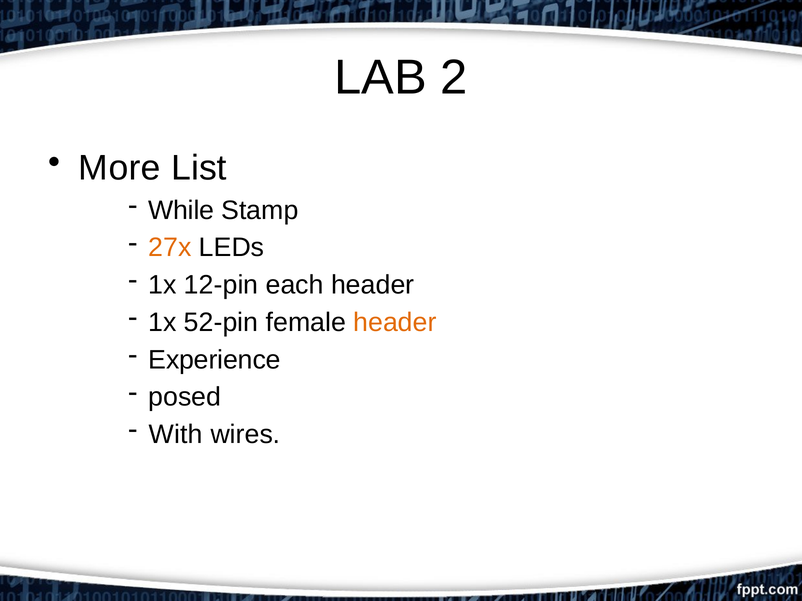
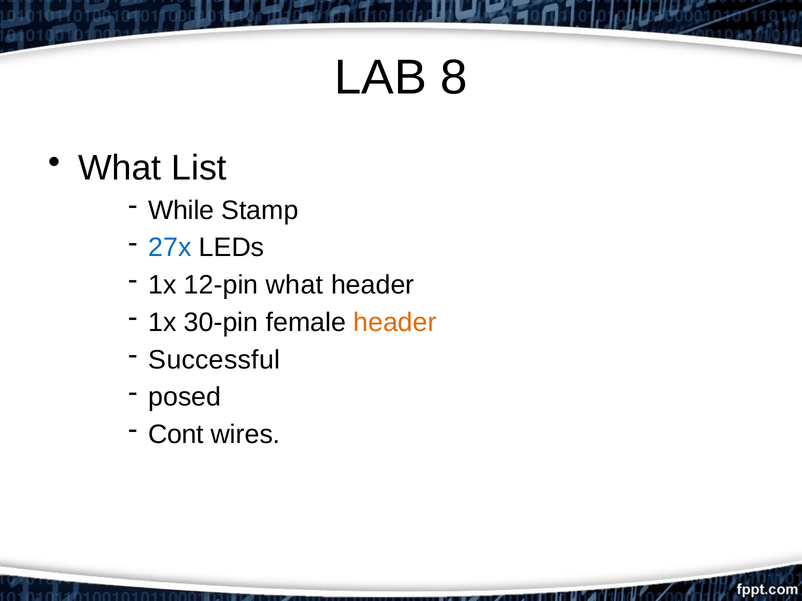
2: 2 -> 8 (454, 78)
More: More -> What (120, 168)
27x colour: orange -> blue (170, 248)
12-pin each: each -> what (295, 285)
52-pin: 52-pin -> 30-pin (221, 323)
Experience: Experience -> Successful (214, 360)
With: With -> Cont (176, 435)
